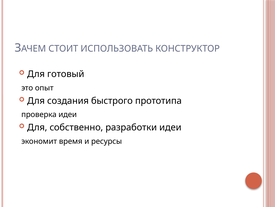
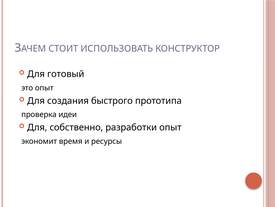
разработки идеи: идеи -> опыт (170, 127)
